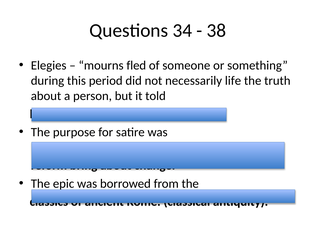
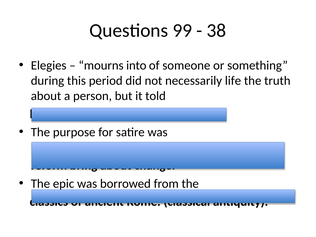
34: 34 -> 99 (182, 31)
fled: fled -> into (136, 65)
